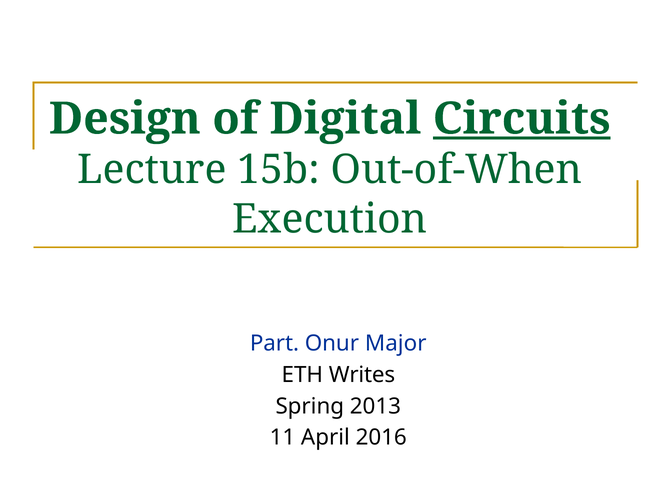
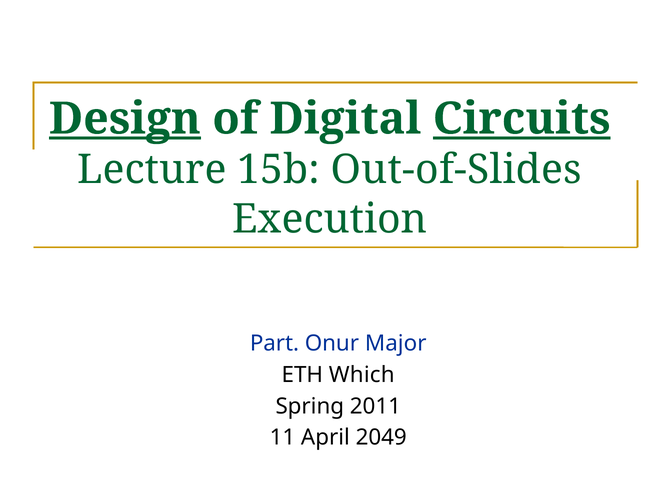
Design underline: none -> present (125, 119)
Out-of-When: Out-of-When -> Out-of-Slides (456, 170)
Writes: Writes -> Which (362, 375)
2013: 2013 -> 2011 (375, 406)
2016: 2016 -> 2049 (381, 438)
